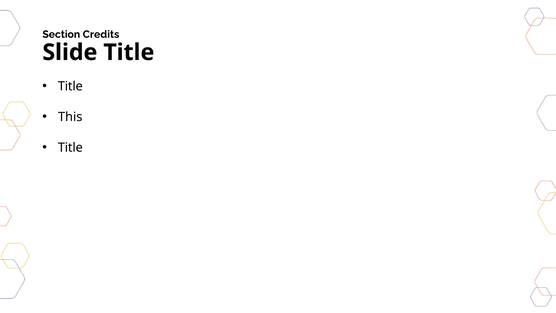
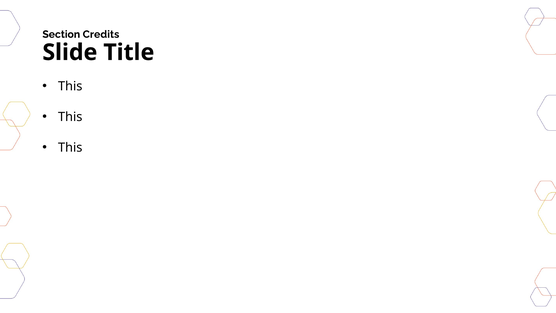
Title: Title -> This (70, 86)
Title: Title -> This (70, 147)
